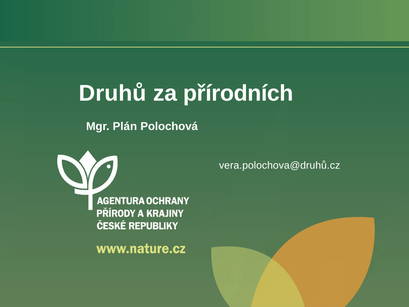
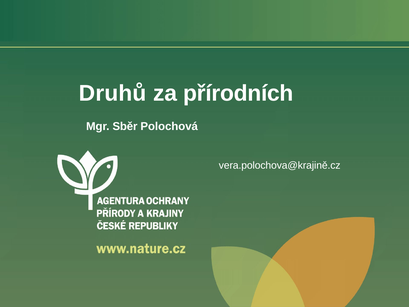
Plán: Plán -> Sběr (125, 126)
vera.polochova@druhů.cz: vera.polochova@druhů.cz -> vera.polochova@krajině.cz (280, 165)
